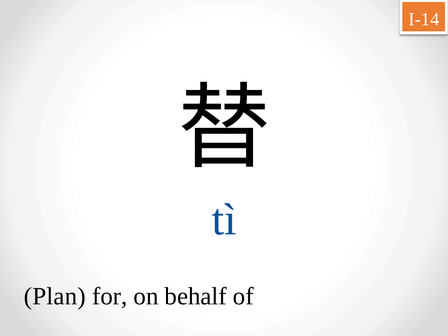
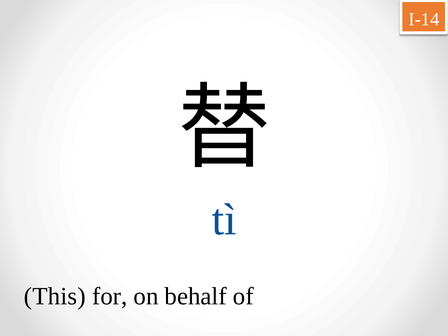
Plan: Plan -> This (55, 296)
